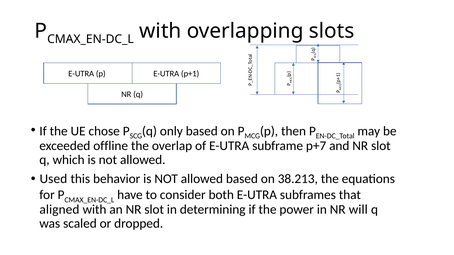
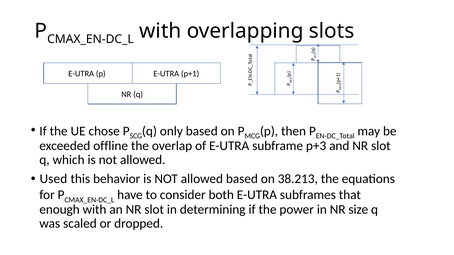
p+7: p+7 -> p+3 (316, 146)
aligned: aligned -> enough (60, 210)
will: will -> size (358, 210)
